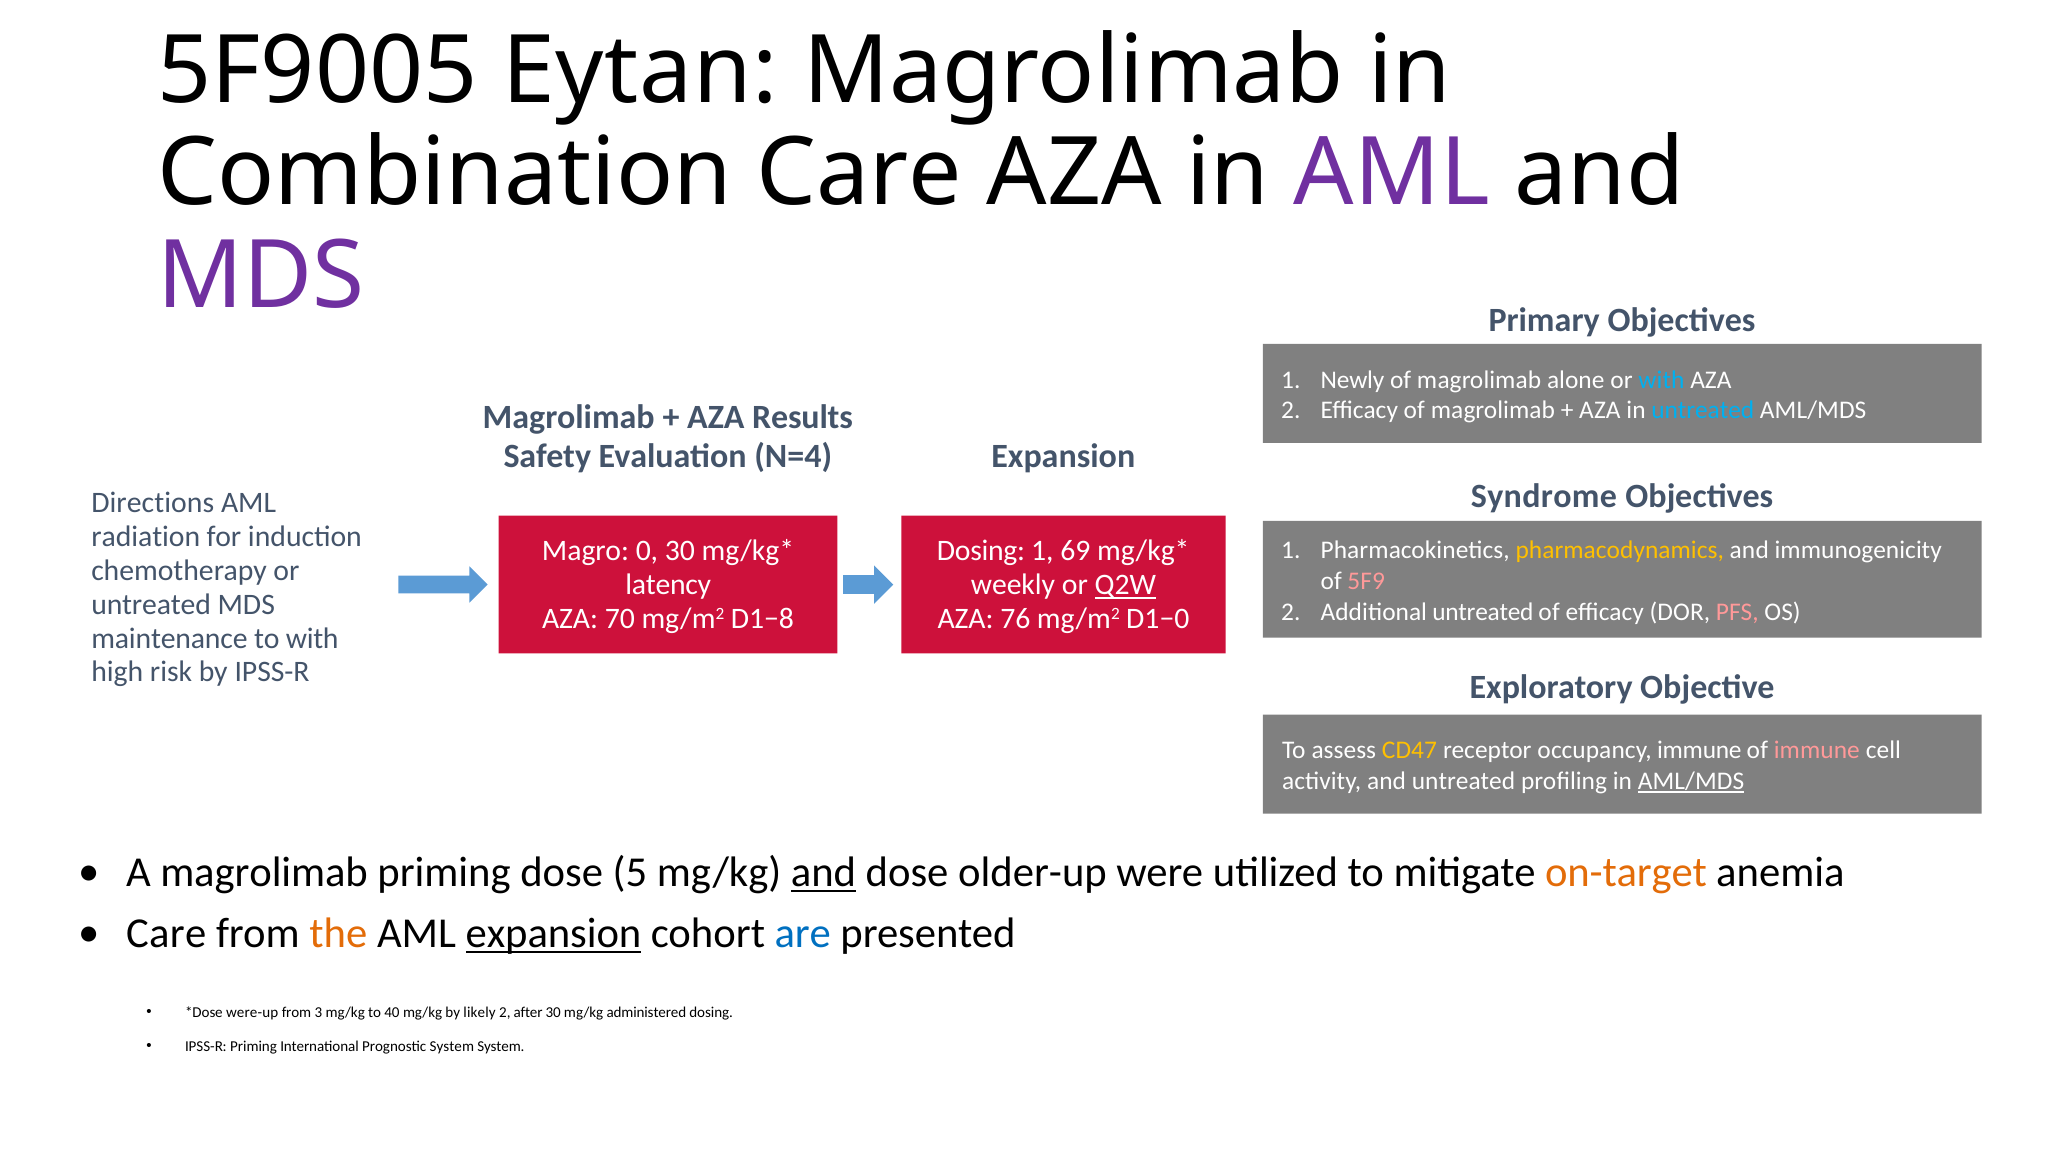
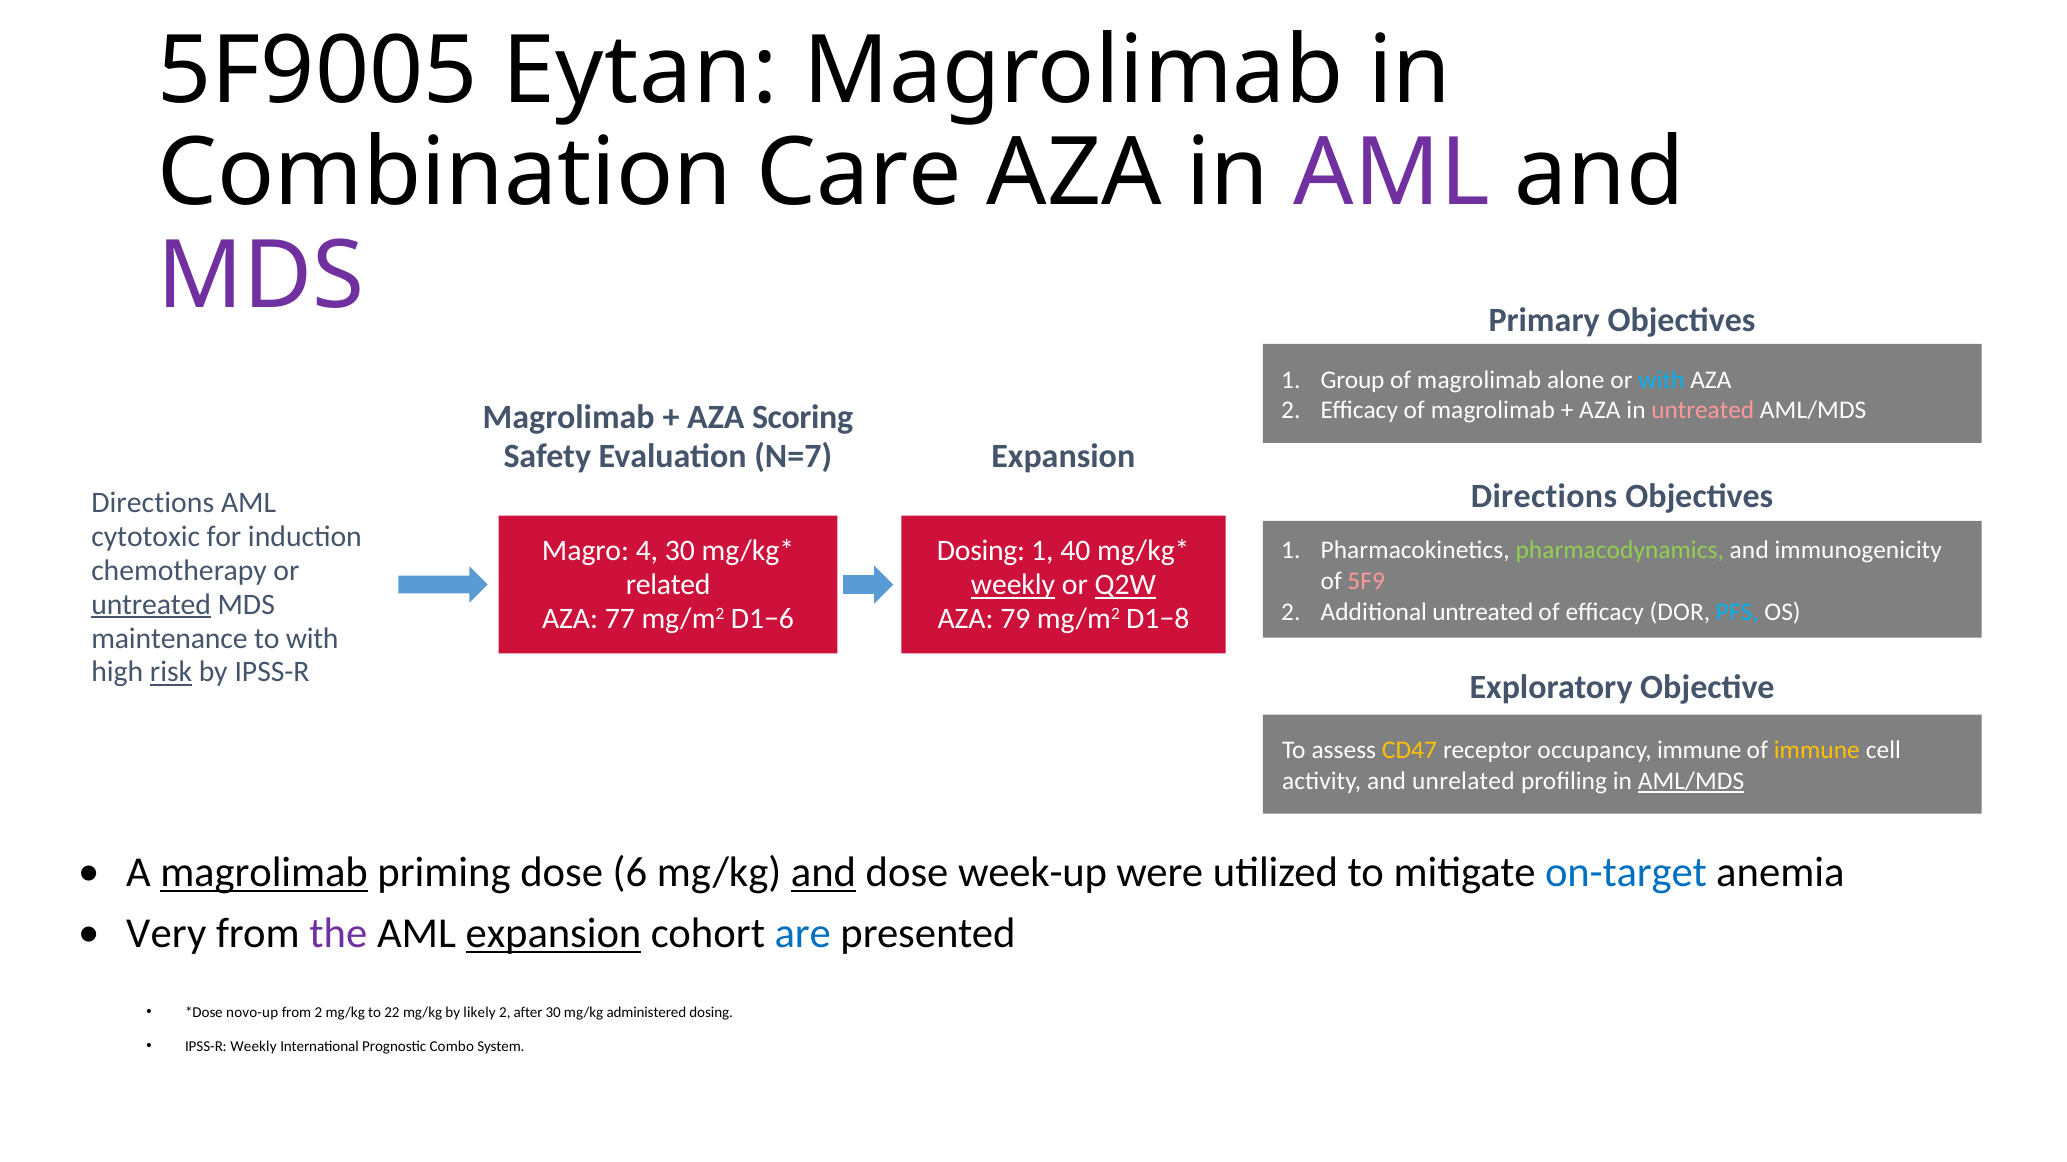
Newly: Newly -> Group (1353, 380)
untreated colour: light blue -> pink (1703, 411)
Results: Results -> Scoring (803, 417)
N=4: N=4 -> N=7 (793, 456)
Syndrome: Syndrome -> Directions (1544, 497)
radiation: radiation -> cytotoxic (146, 537)
0: 0 -> 4 (647, 551)
69: 69 -> 40 (1075, 551)
pharmacodynamics colour: yellow -> light green (1620, 551)
latency: latency -> related (668, 585)
weekly underline: none -> present (1013, 585)
untreated underline: none -> present (151, 605)
PFS colour: pink -> light blue (1737, 612)
70: 70 -> 77 (620, 619)
D1−8: D1−8 -> D1−6 (762, 619)
76: 76 -> 79 (1015, 619)
D1−0: D1−0 -> D1−8 (1158, 619)
risk underline: none -> present (171, 673)
immune colour: pink -> yellow (1817, 751)
and untreated: untreated -> unrelated (1463, 782)
magrolimab underline: none -> present (264, 873)
5: 5 -> 6 (630, 873)
older-up: older-up -> week-up (1033, 873)
on-target colour: orange -> blue (1626, 873)
Care: Care -> Very (166, 934)
the colour: orange -> purple (338, 934)
were-up: were-up -> novo-up (252, 1013)
from 3: 3 -> 2 (318, 1013)
40: 40 -> 22 (392, 1013)
IPSS-R Priming: Priming -> Weekly (253, 1047)
Prognostic System: System -> Combo (452, 1047)
